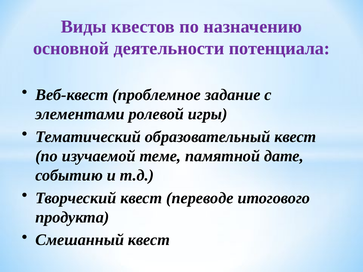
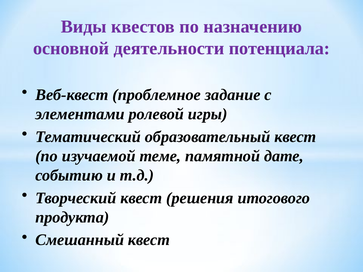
переводе: переводе -> решения (200, 198)
